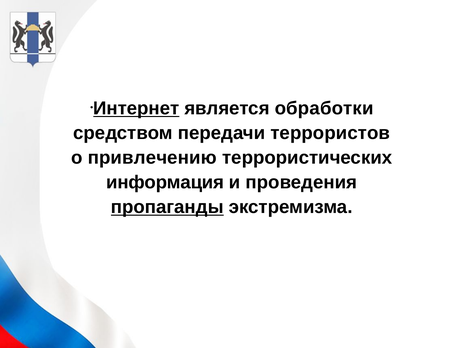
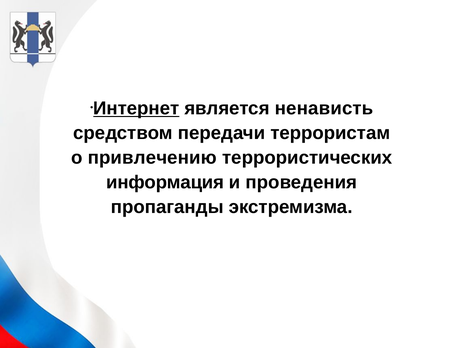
обработки: обработки -> ненависть (324, 108)
террористов: террористов -> террористам (330, 133)
пропаганды underline: present -> none (167, 207)
